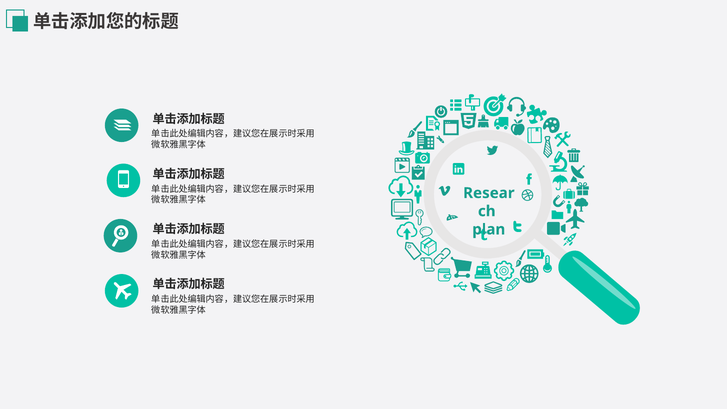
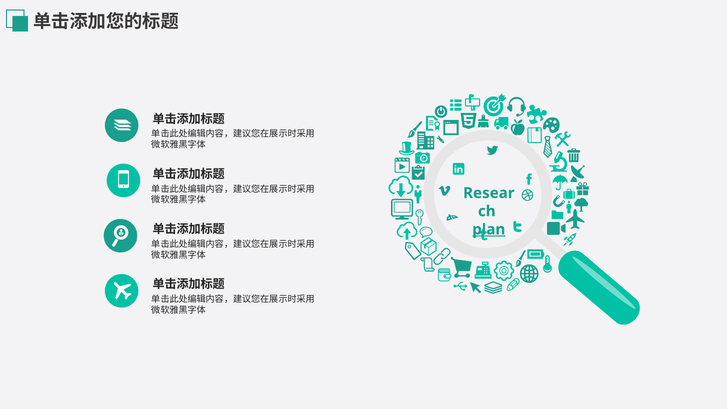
plan underline: none -> present (489, 229)
